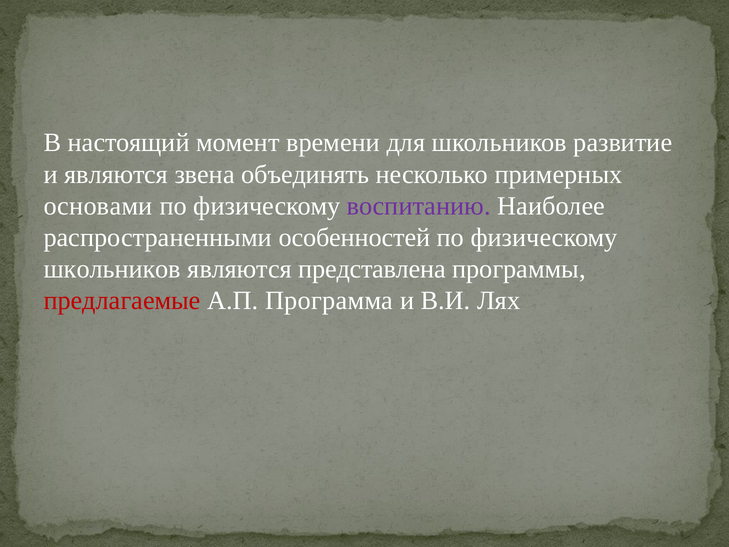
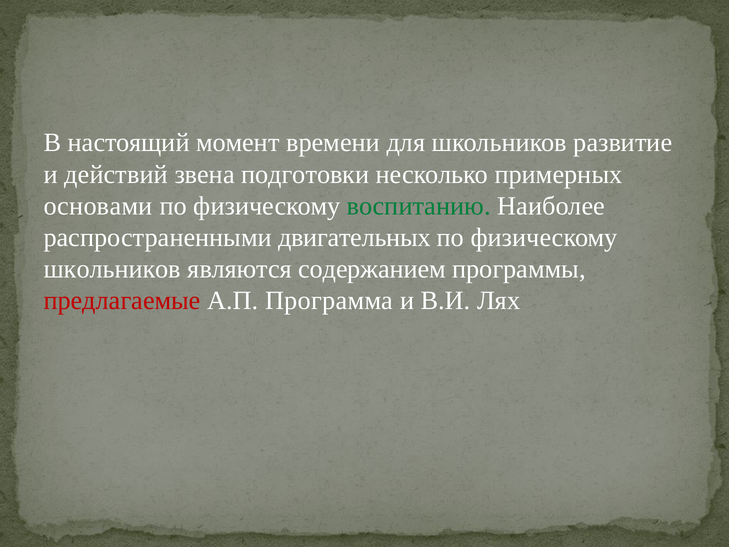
и являются: являются -> действий (116, 174)
объединять: объединять -> подготовки (305, 174)
воспитанию colour: purple -> green (419, 206)
особенностей: особенностей -> двигательных (355, 237)
представлена: представлена -> содержанием (372, 269)
